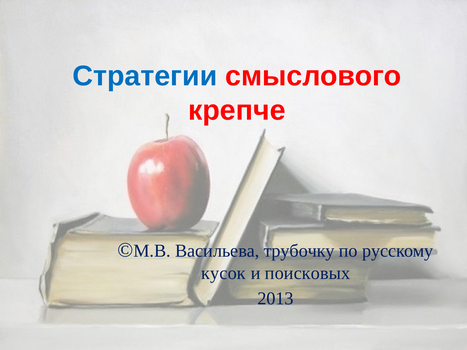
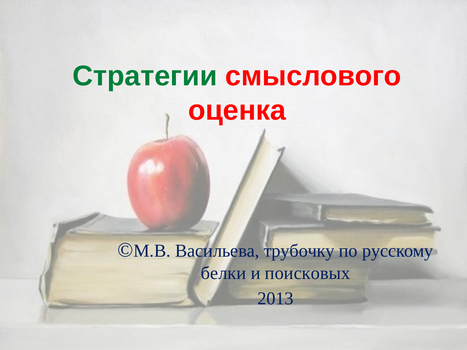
Стратегии colour: blue -> green (145, 76)
крепче: крепче -> оценка (237, 110)
кусок: кусок -> белки (224, 273)
